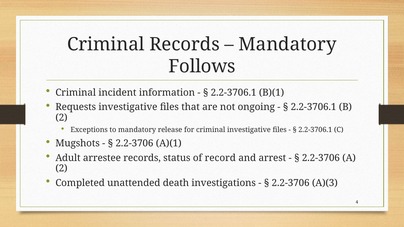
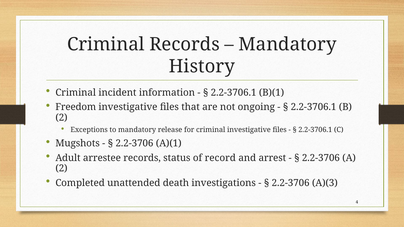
Follows: Follows -> History (202, 67)
Requests: Requests -> Freedom (76, 107)
